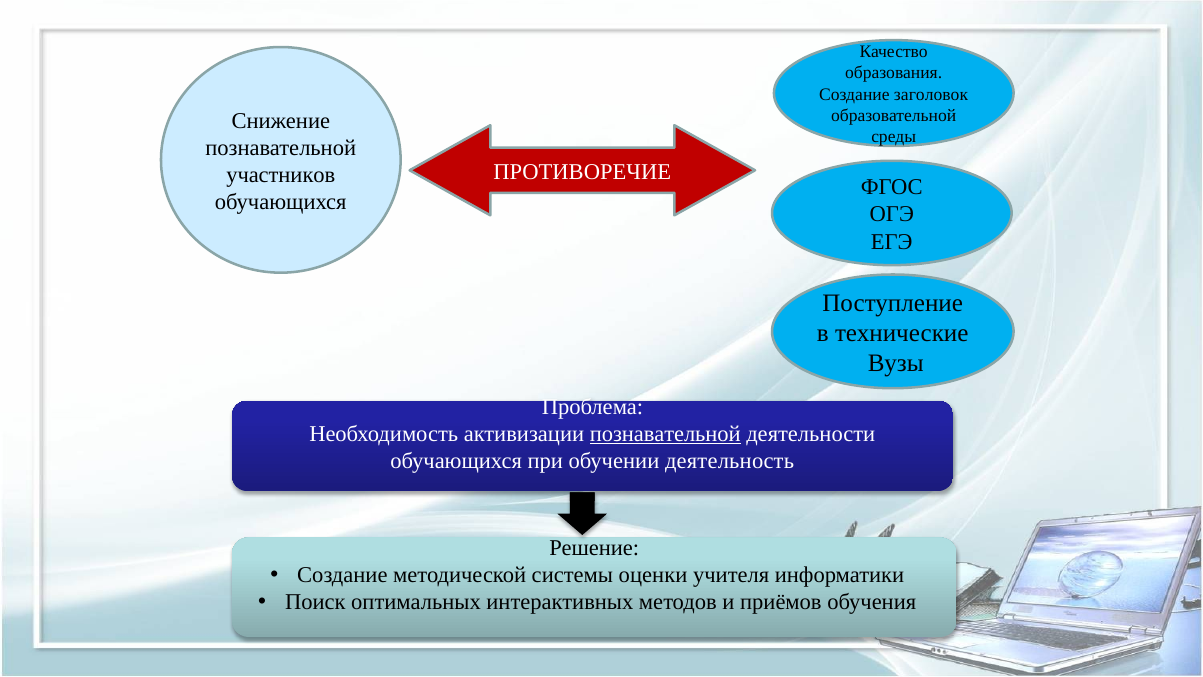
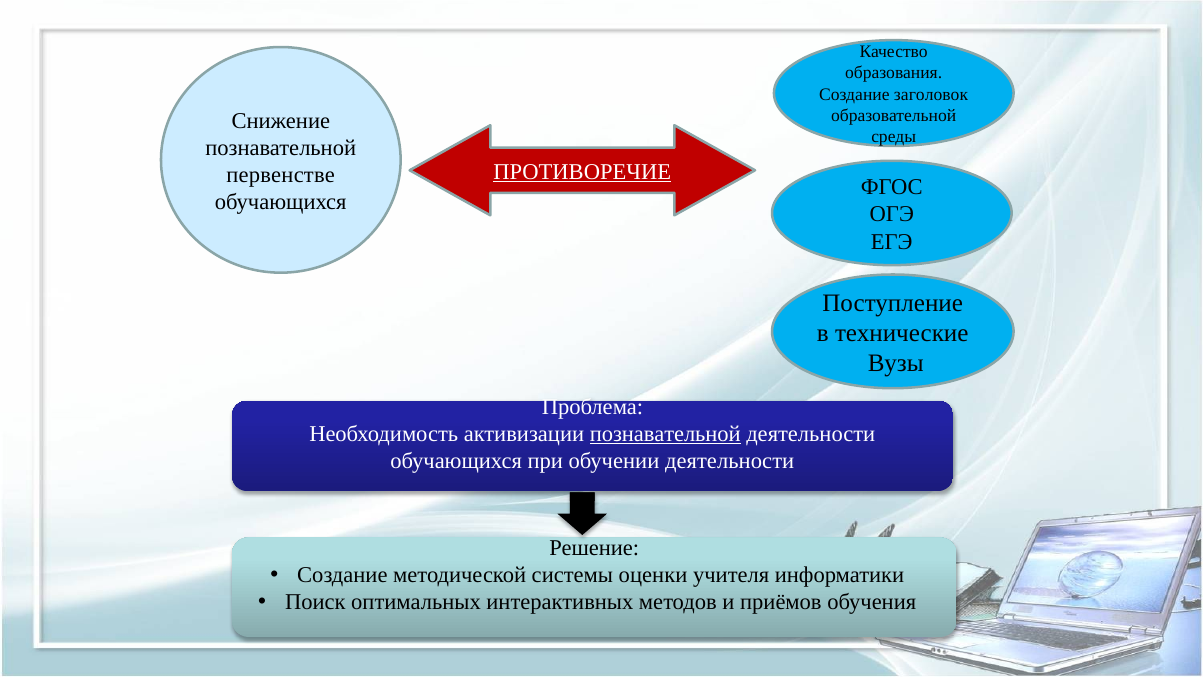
ПРОТИВОРЕЧИЕ underline: none -> present (582, 172)
участников: участников -> первенстве (281, 175)
обучении деятельность: деятельность -> деятельности (730, 461)
